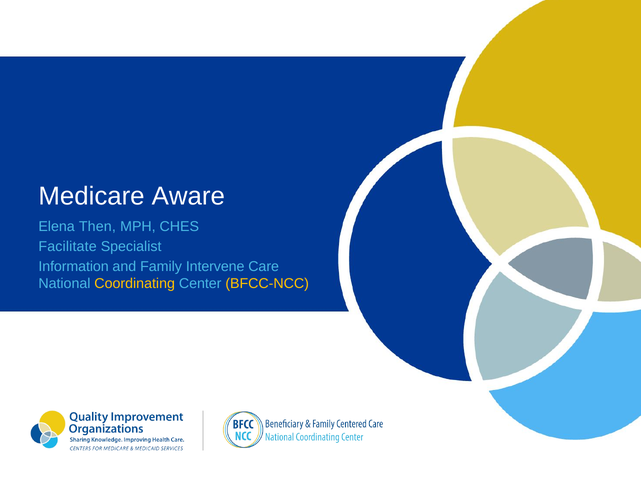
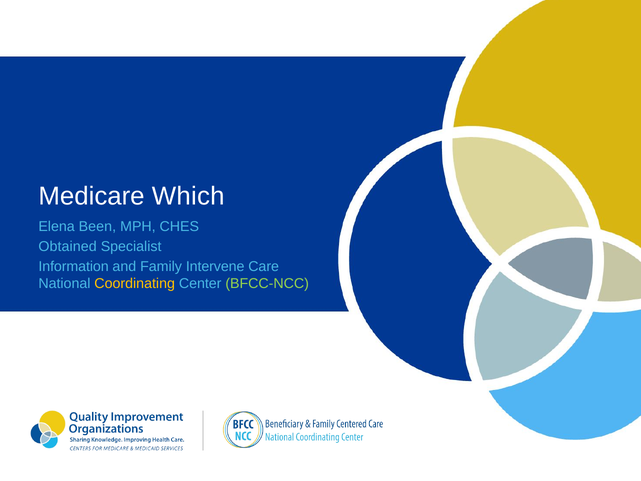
Aware: Aware -> Which (188, 196)
Then: Then -> Been (97, 226)
Facilitate: Facilitate -> Obtained (68, 246)
BFCC-NCC colour: yellow -> light green (267, 283)
